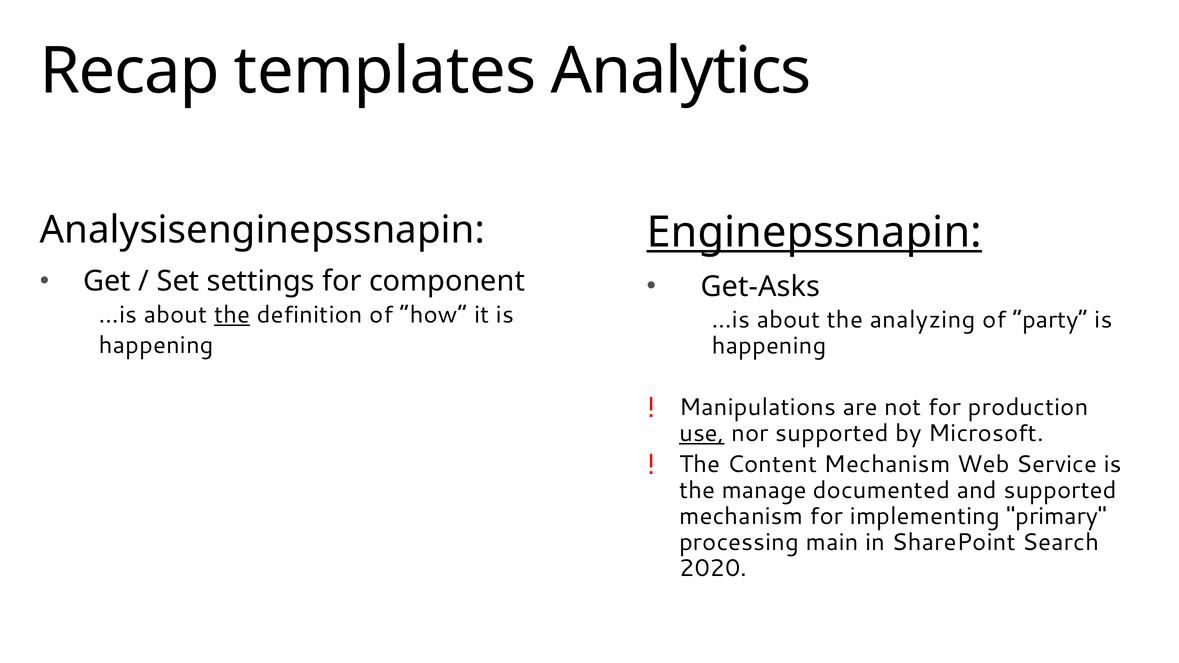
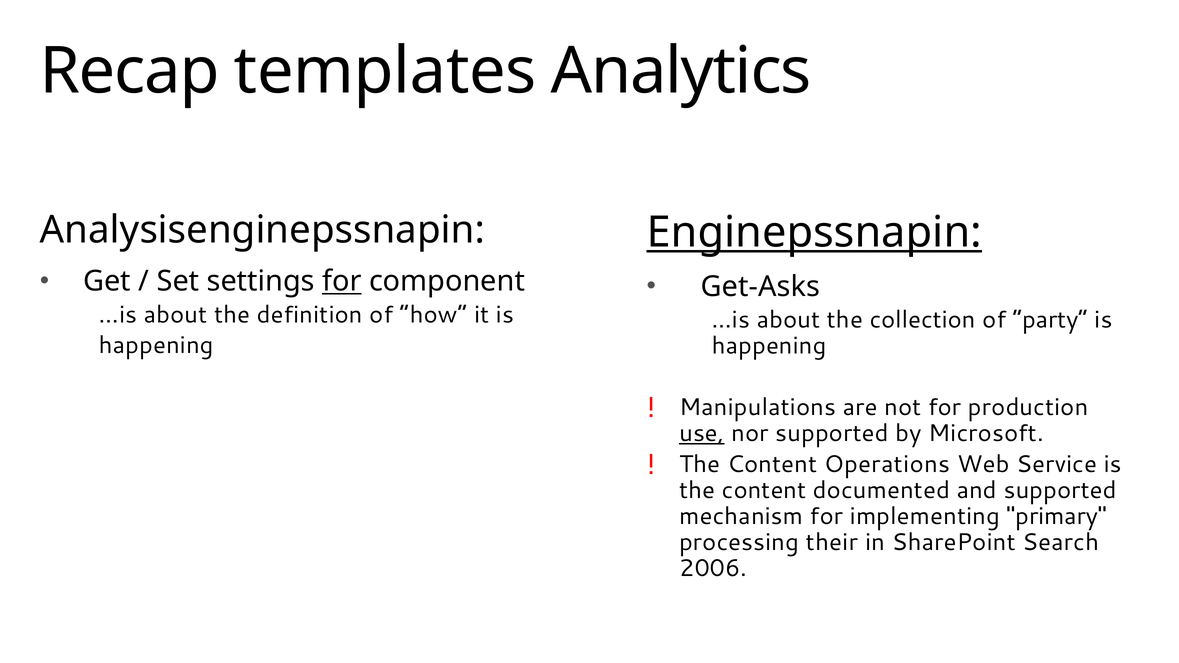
for underline: none -> present (342, 281)
the underline: present -> none (232, 315)
analyzing: analyzing -> collection (923, 320)
Content Mechanism: Mechanism -> Operations (887, 464)
manage: manage -> content (764, 490)
main: main -> their (832, 542)
2020: 2020 -> 2006 (713, 568)
